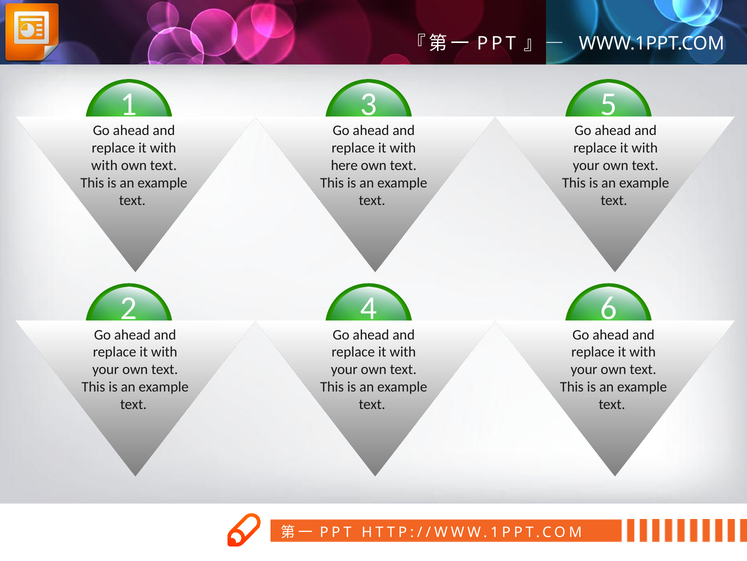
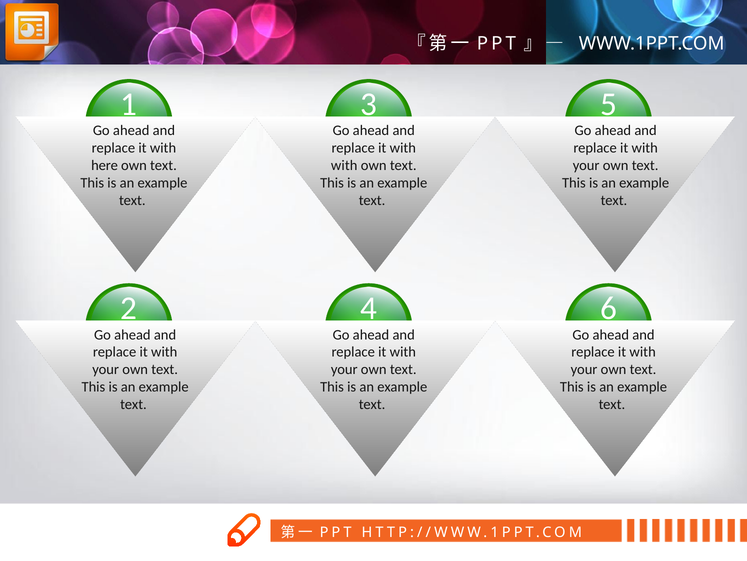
with: with -> here (105, 165)
here: here -> with (344, 165)
